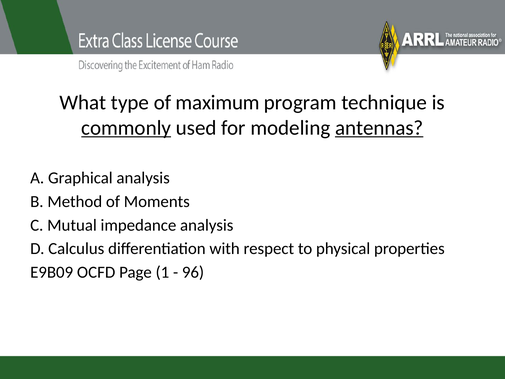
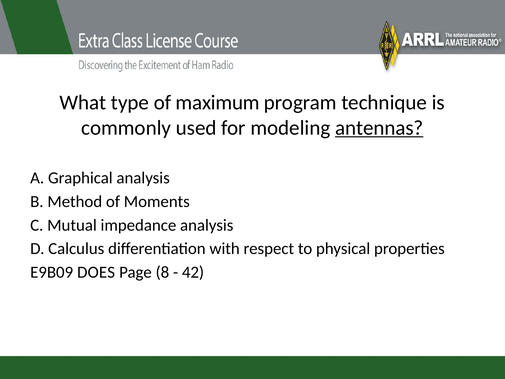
commonly underline: present -> none (126, 128)
OCFD: OCFD -> DOES (96, 272)
1: 1 -> 8 (162, 272)
96: 96 -> 42 (193, 272)
